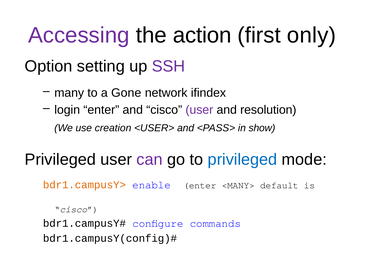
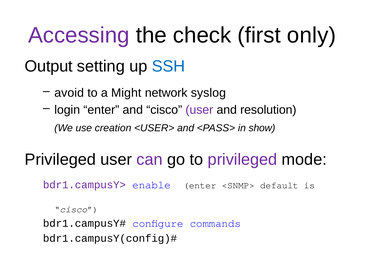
action: action -> check (202, 35)
Option: Option -> Output (49, 66)
SSH colour: purple -> blue (169, 66)
many: many -> avoid (69, 93)
Gone: Gone -> Might (126, 93)
ifindex: ifindex -> syslog (208, 93)
privileged colour: blue -> purple (242, 159)
bdr1.campusY> colour: orange -> purple (84, 185)
<MANY>: <MANY> -> <SNMP> (238, 185)
